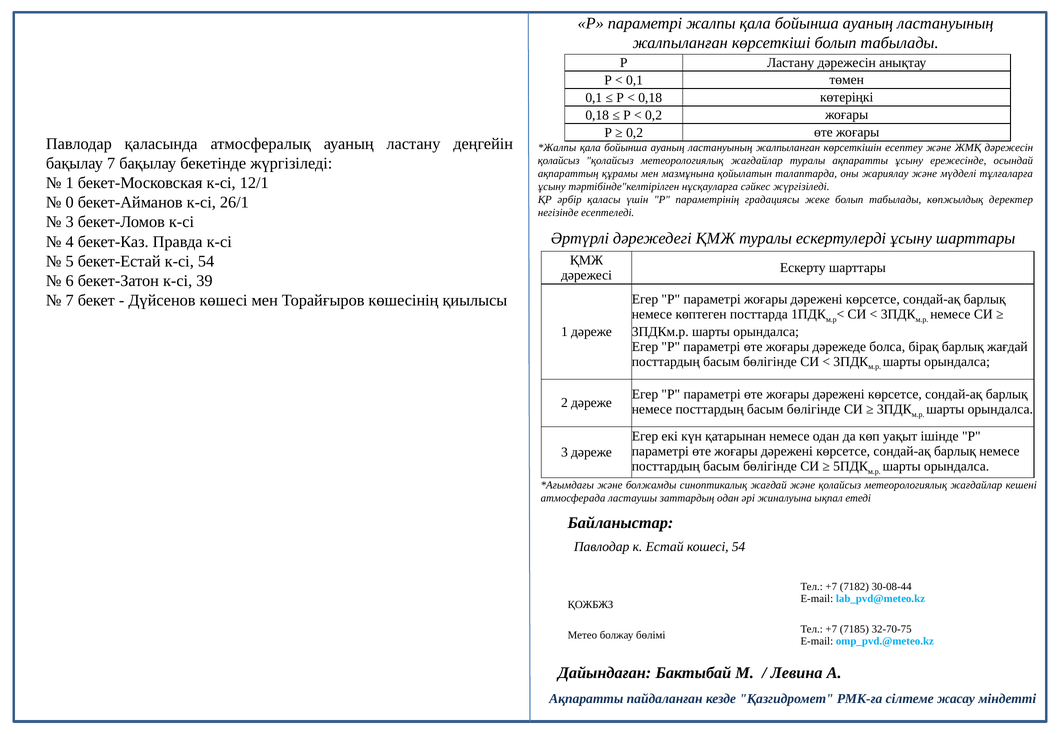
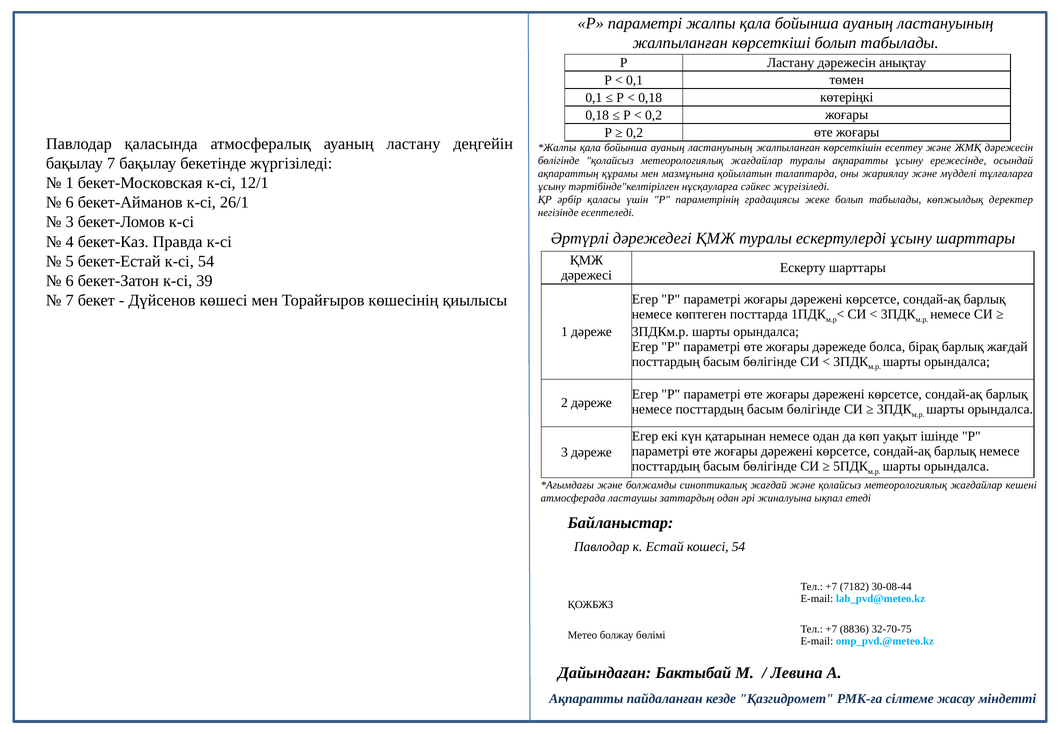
қолайсыз: қолайсыз -> бөлігінде (559, 161)
0: 0 -> 6 (70, 202)
7185: 7185 -> 8836 (854, 629)
